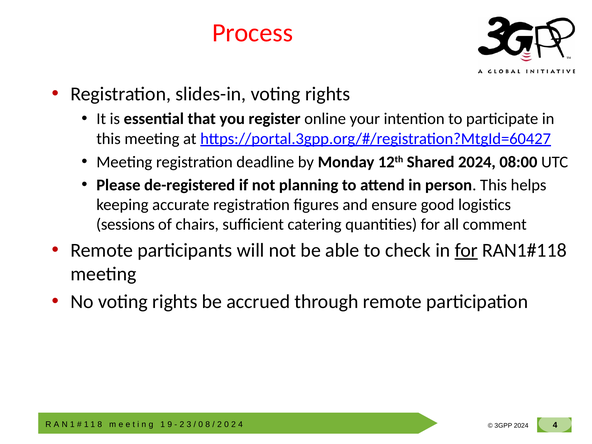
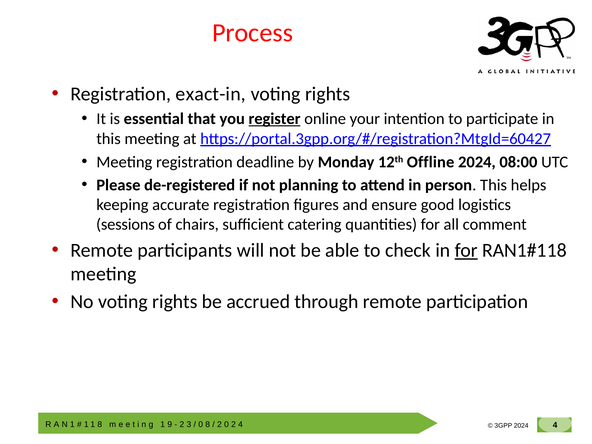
slides-in: slides-in -> exact-in (211, 94)
register underline: none -> present (275, 119)
Shared: Shared -> Offline (431, 162)
